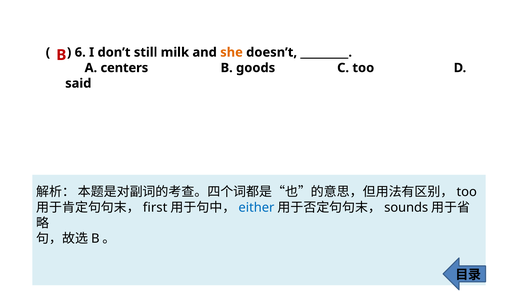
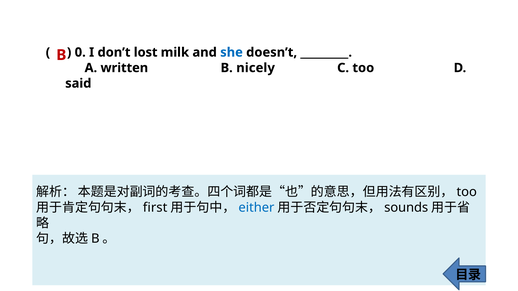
6: 6 -> 0 (80, 52)
still: still -> lost (146, 52)
she colour: orange -> blue (232, 52)
centers: centers -> written (124, 68)
goods: goods -> nicely (256, 68)
